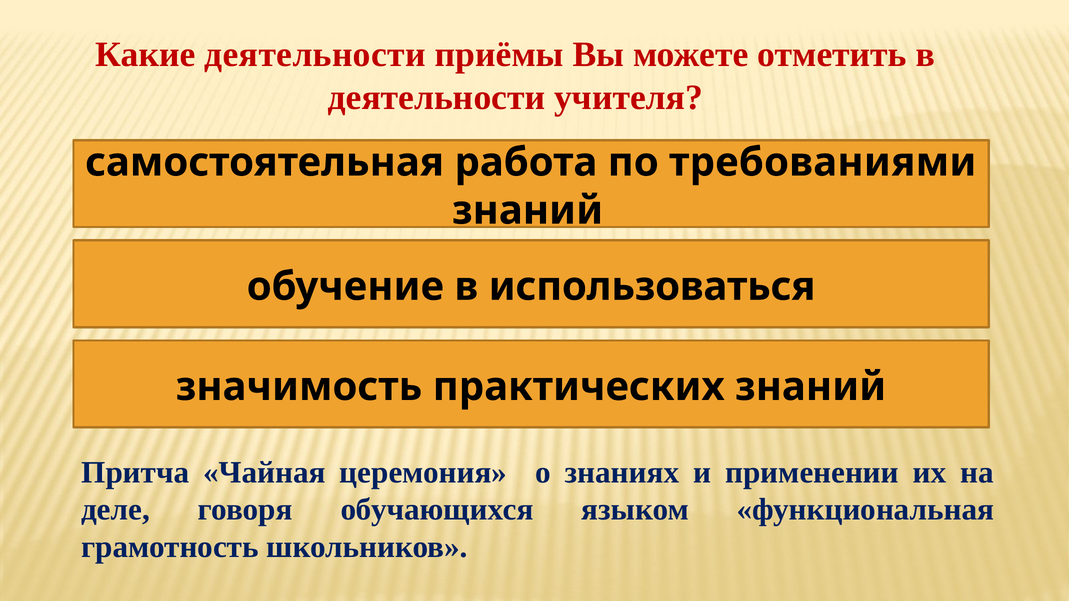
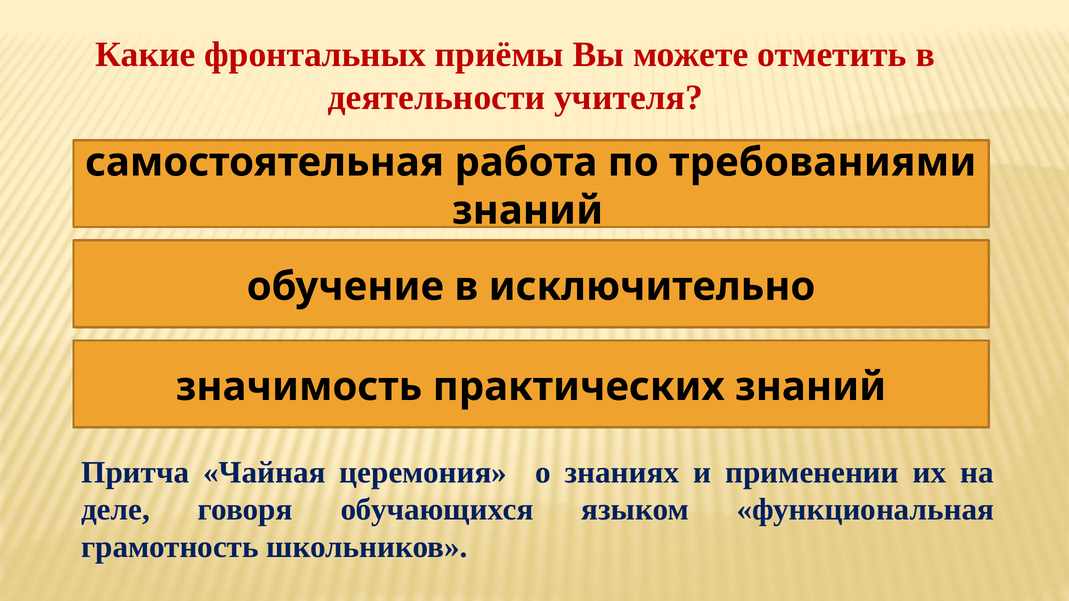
Какие деятельности: деятельности -> фронтальных (315, 55)
использоваться: использоваться -> исключительно (652, 287)
